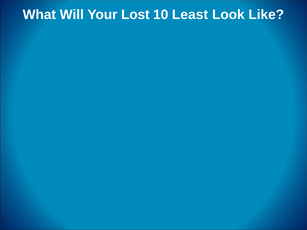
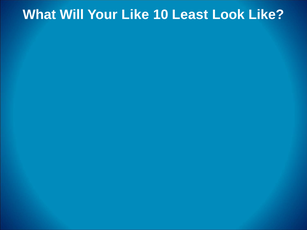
Your Lost: Lost -> Like (135, 15)
